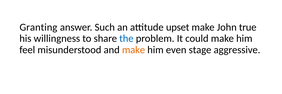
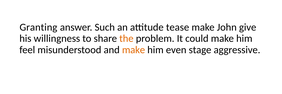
upset: upset -> tease (178, 27)
true: true -> give (248, 27)
the colour: blue -> orange (126, 38)
